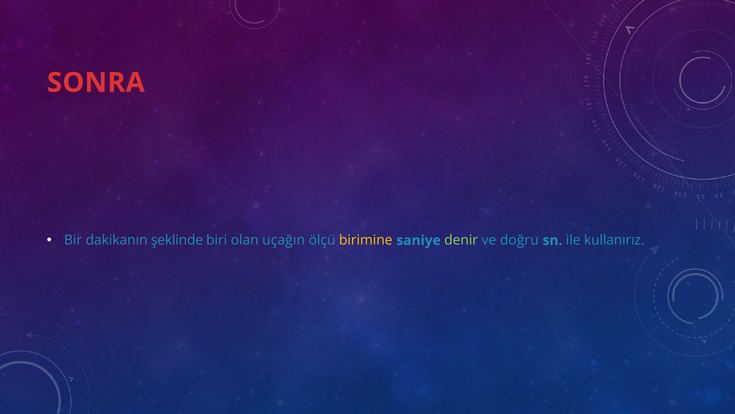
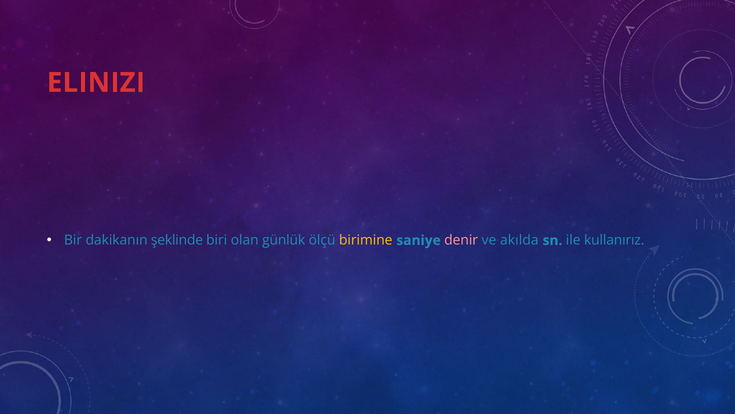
SONRA: SONRA -> ELINIZI (96, 83)
uçağın: uçağın -> günlük (284, 240)
denir colour: light green -> pink (461, 240)
doğru: doğru -> akılda (519, 240)
